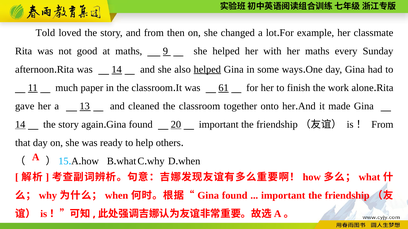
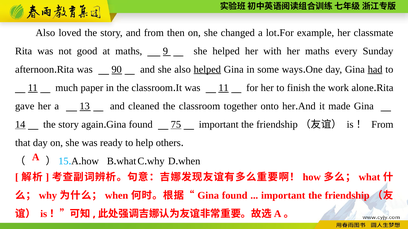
Told: Told -> Also (45, 33)
was 14: 14 -> 90 (117, 70)
had underline: none -> present (375, 70)
was 61: 61 -> 11 (224, 88)
20: 20 -> 75 (176, 125)
